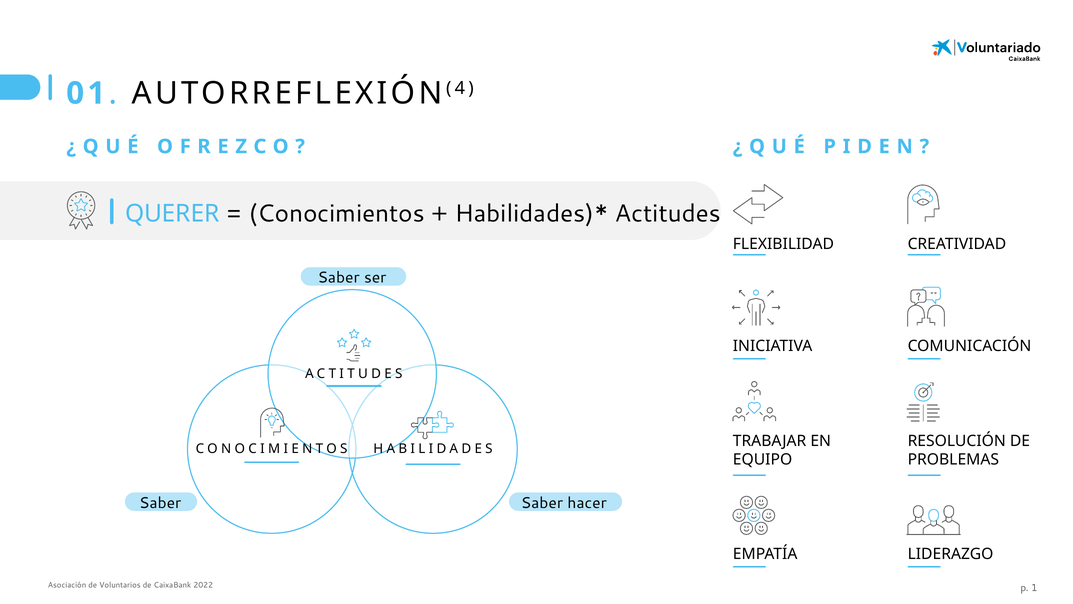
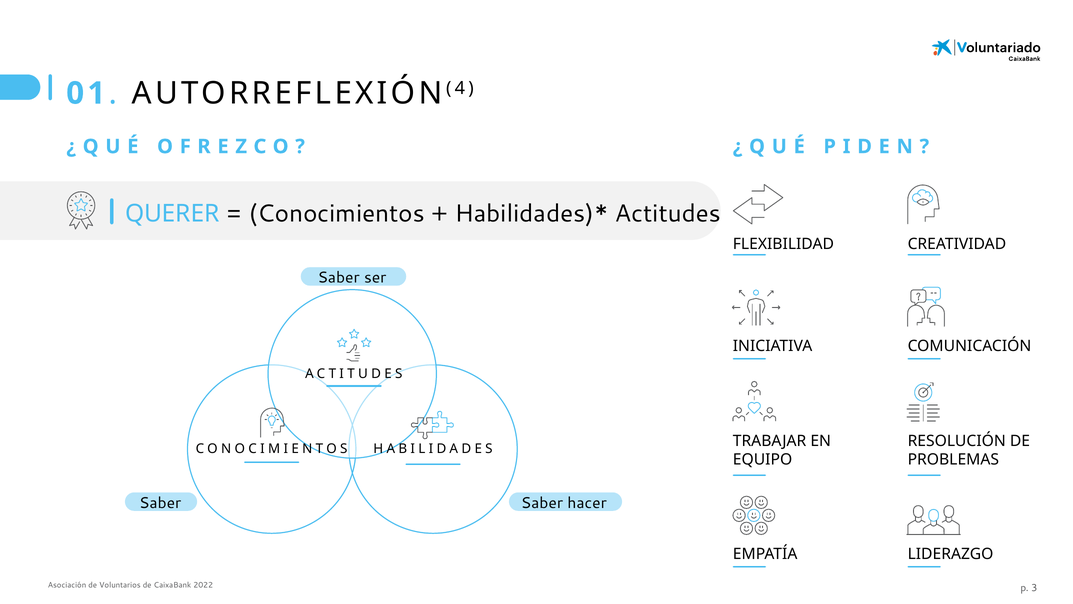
1: 1 -> 3 (1034, 588)
